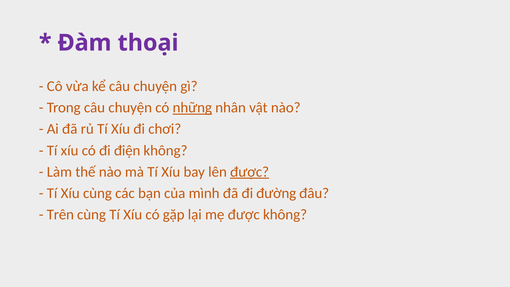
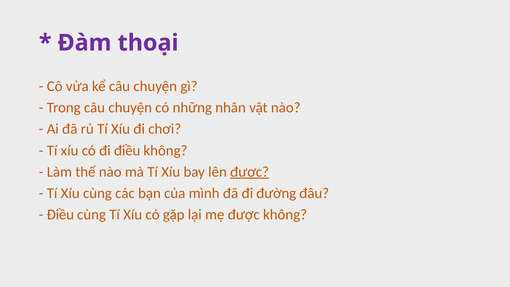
những underline: present -> none (192, 108)
đi điện: điện -> điều (127, 150)
Trên: Trên -> Điều (60, 215)
